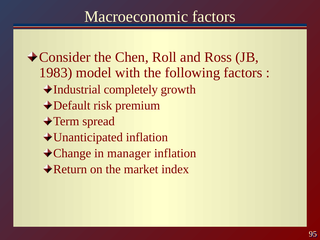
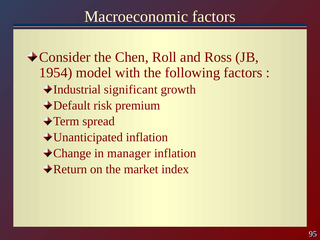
1983: 1983 -> 1954 (56, 73)
completely: completely -> significant (131, 89)
